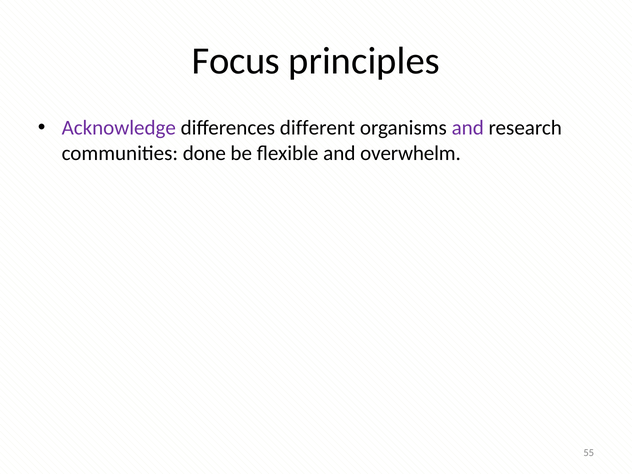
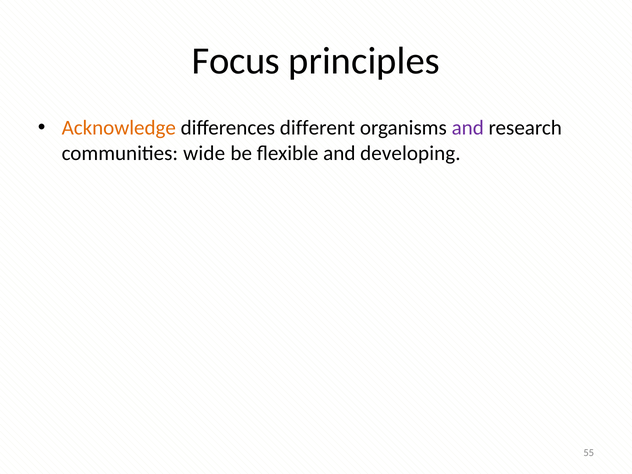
Acknowledge colour: purple -> orange (119, 128)
done: done -> wide (204, 153)
overwhelm: overwhelm -> developing (410, 153)
